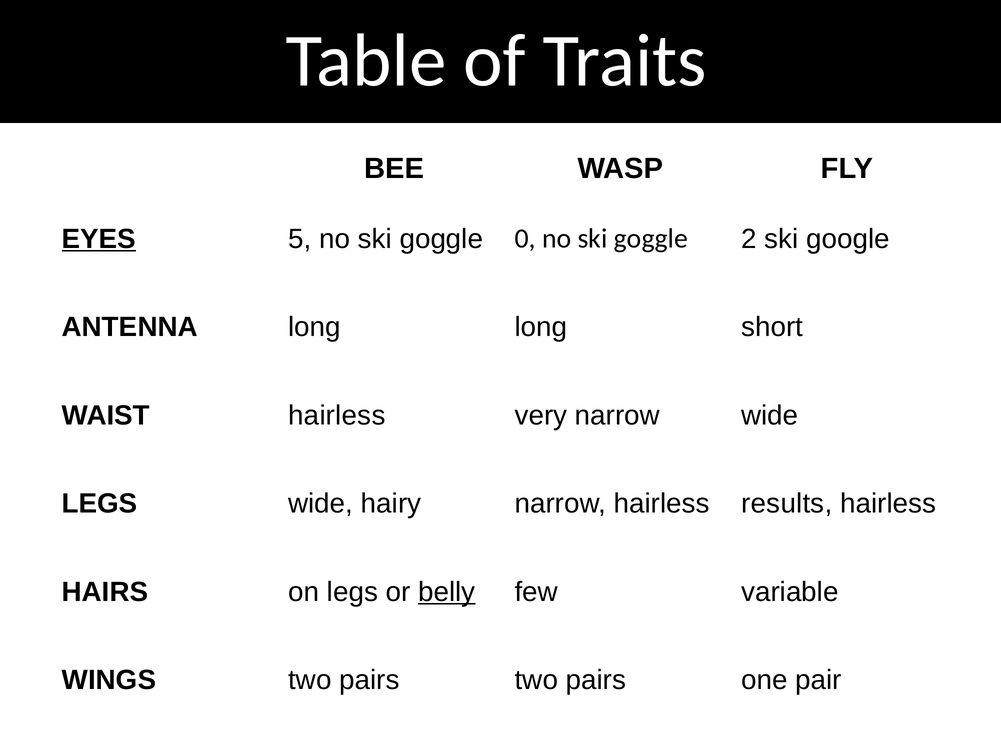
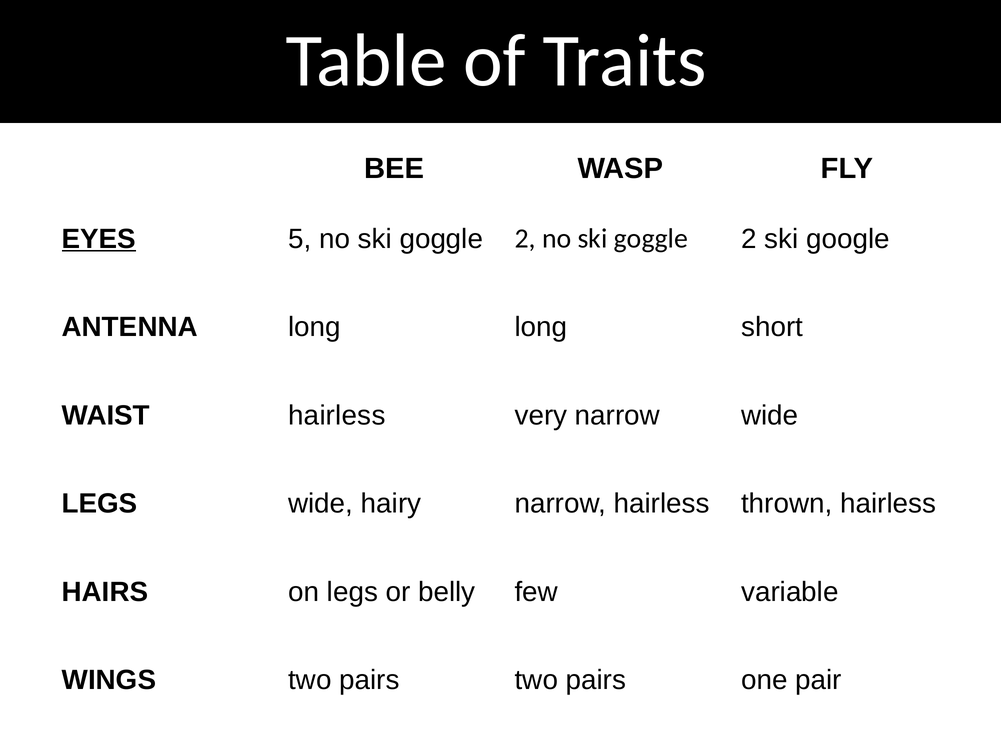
0: 0 -> 2 (525, 239)
results: results -> thrown (787, 503)
belly underline: present -> none (447, 592)
